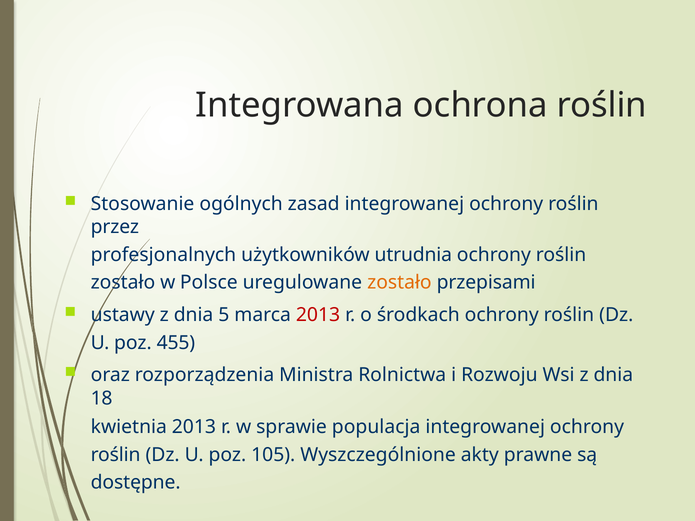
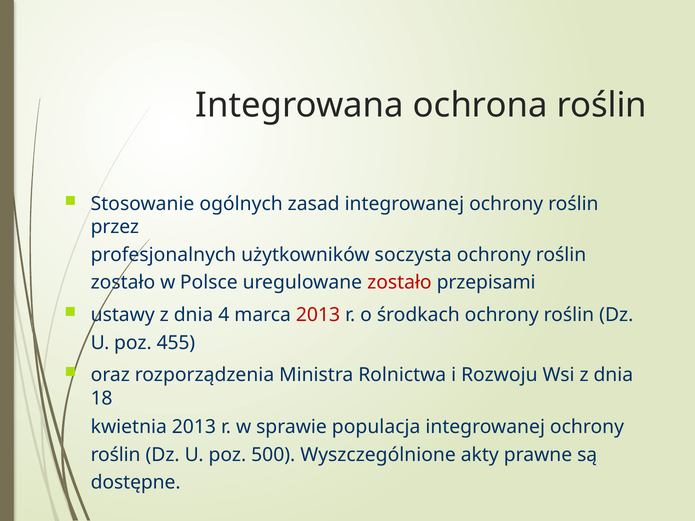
utrudnia: utrudnia -> soczysta (413, 255)
zostało colour: orange -> red (399, 283)
5: 5 -> 4 (224, 315)
105: 105 -> 500 (273, 455)
